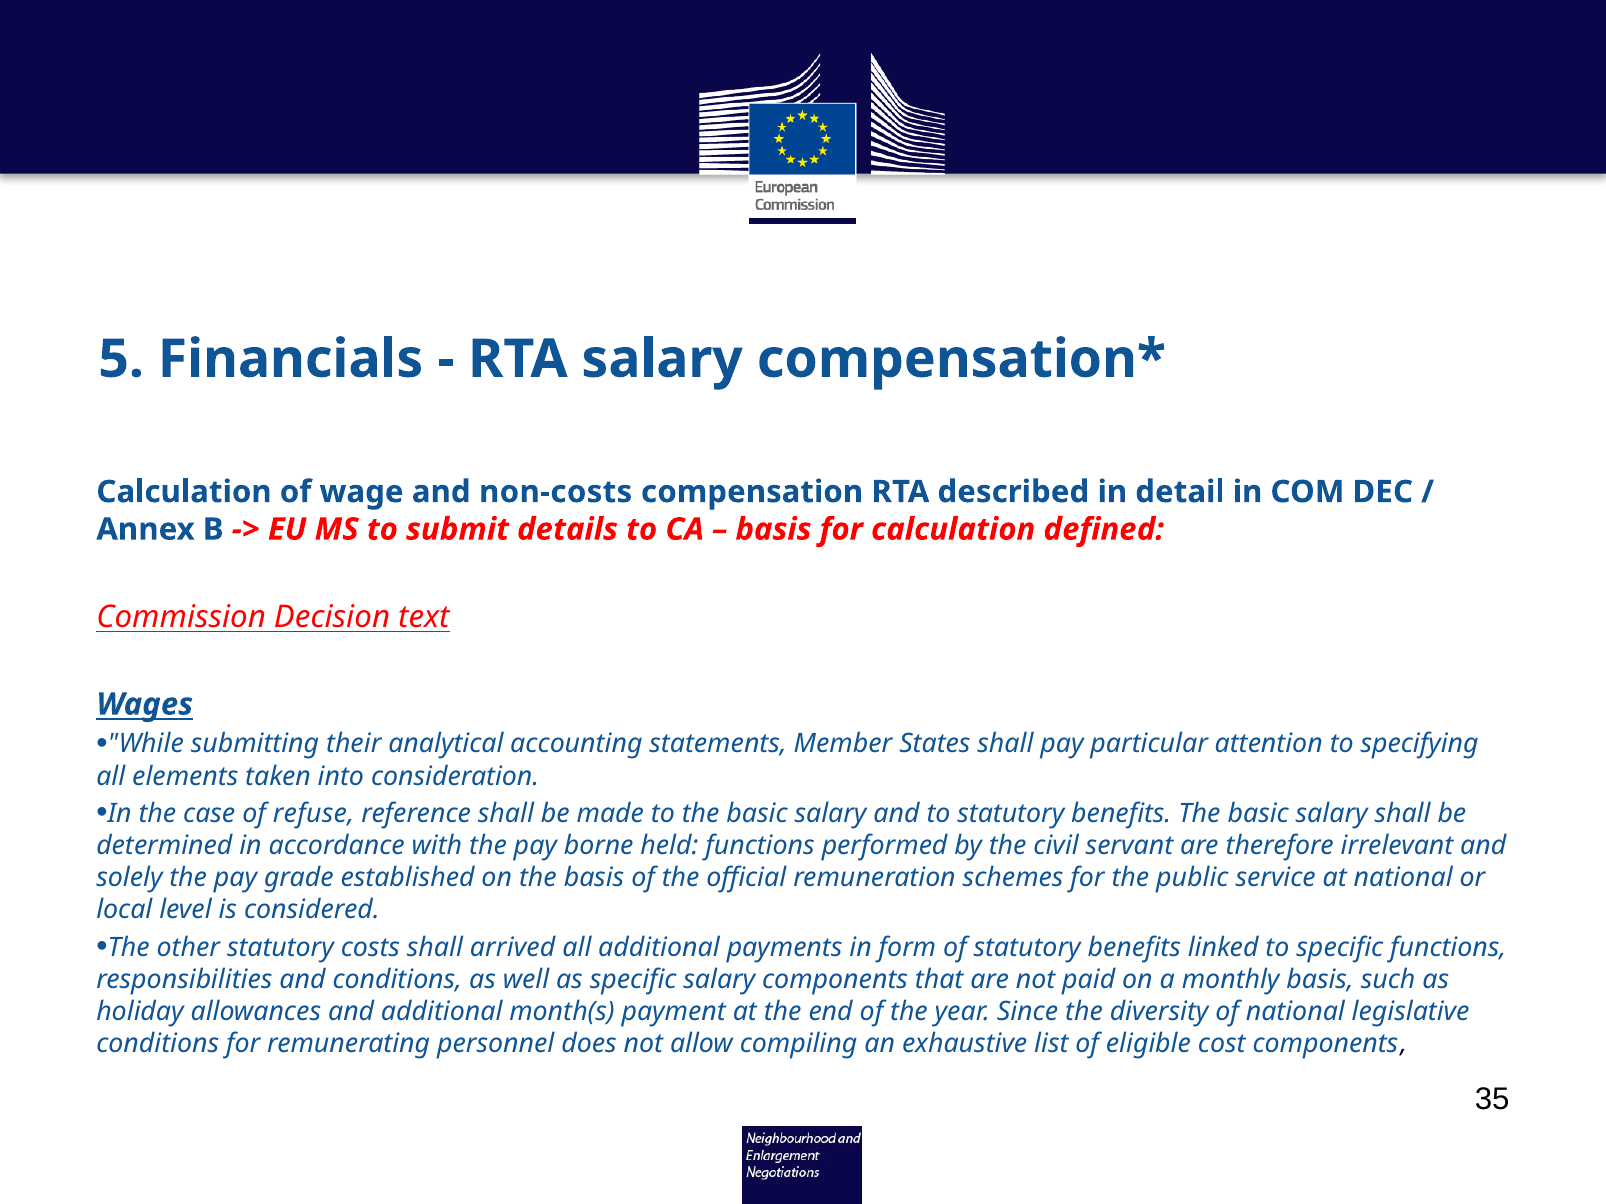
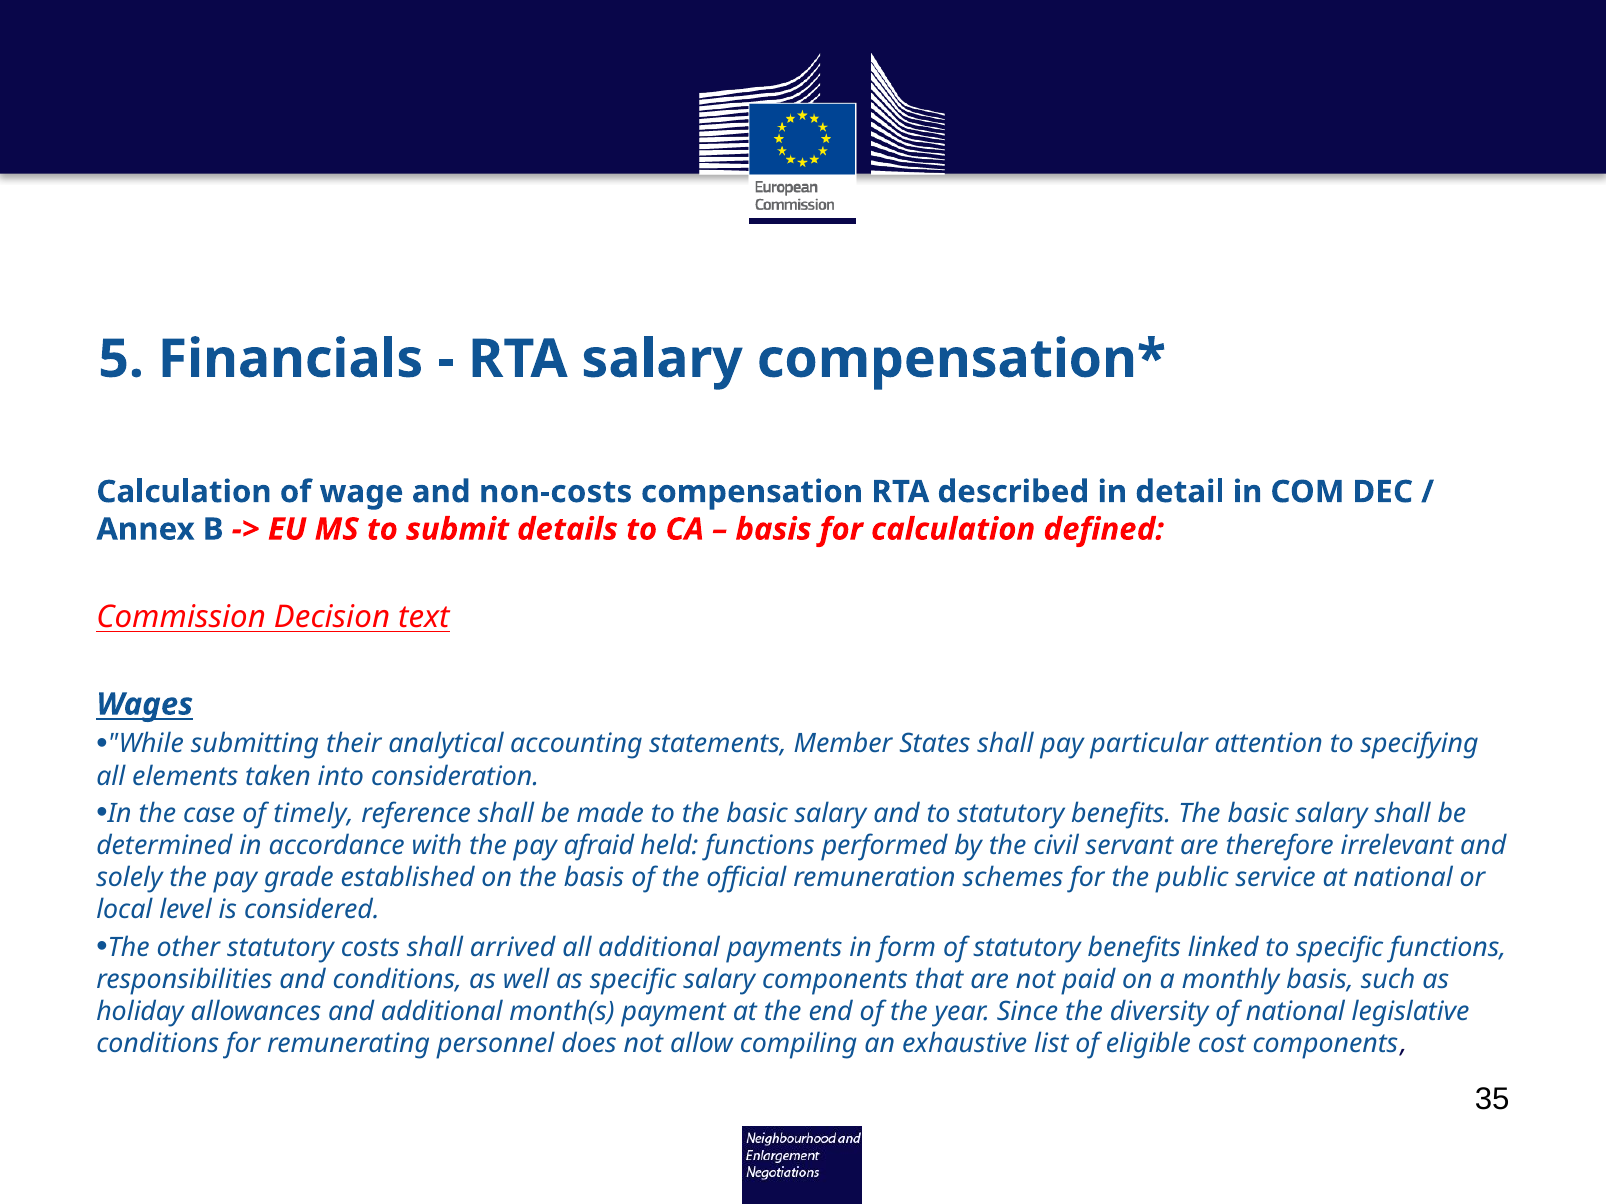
refuse: refuse -> timely (313, 814)
borne: borne -> afraid (599, 846)
